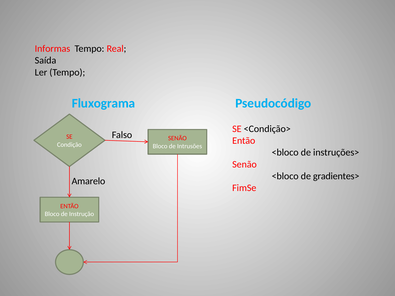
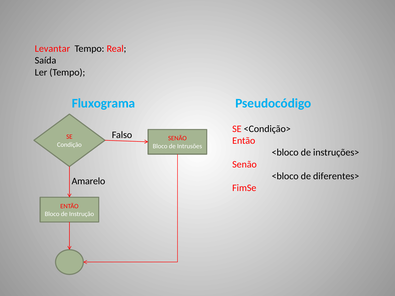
Informas: Informas -> Levantar (52, 49)
gradientes>: gradientes> -> diferentes> (336, 176)
